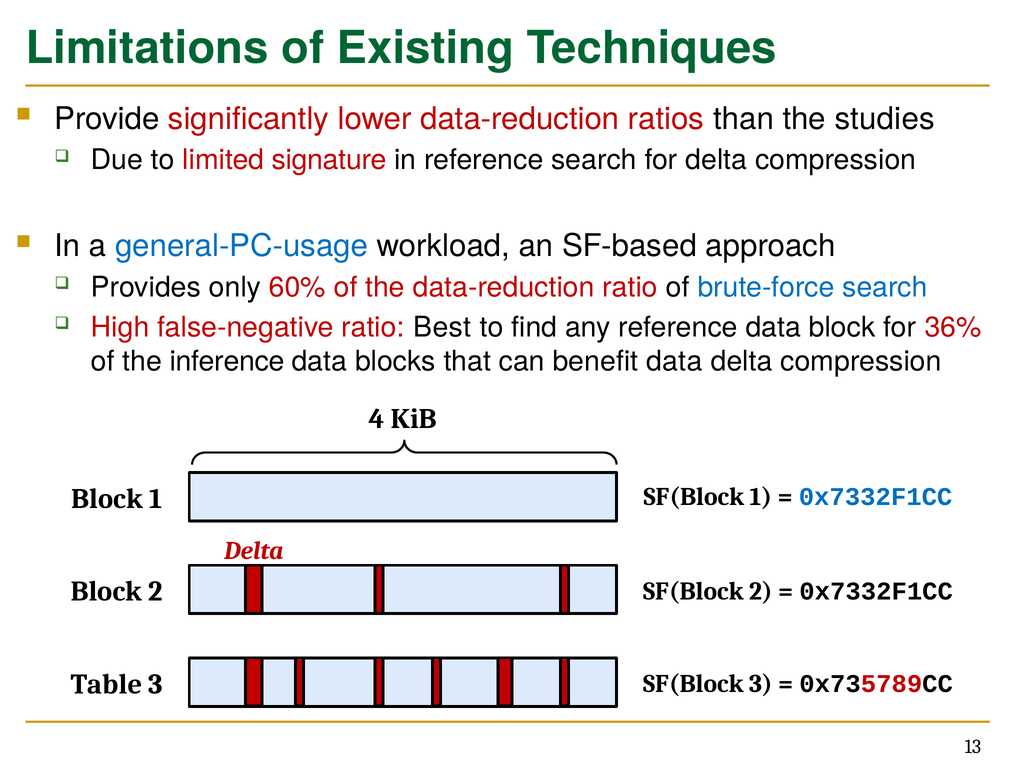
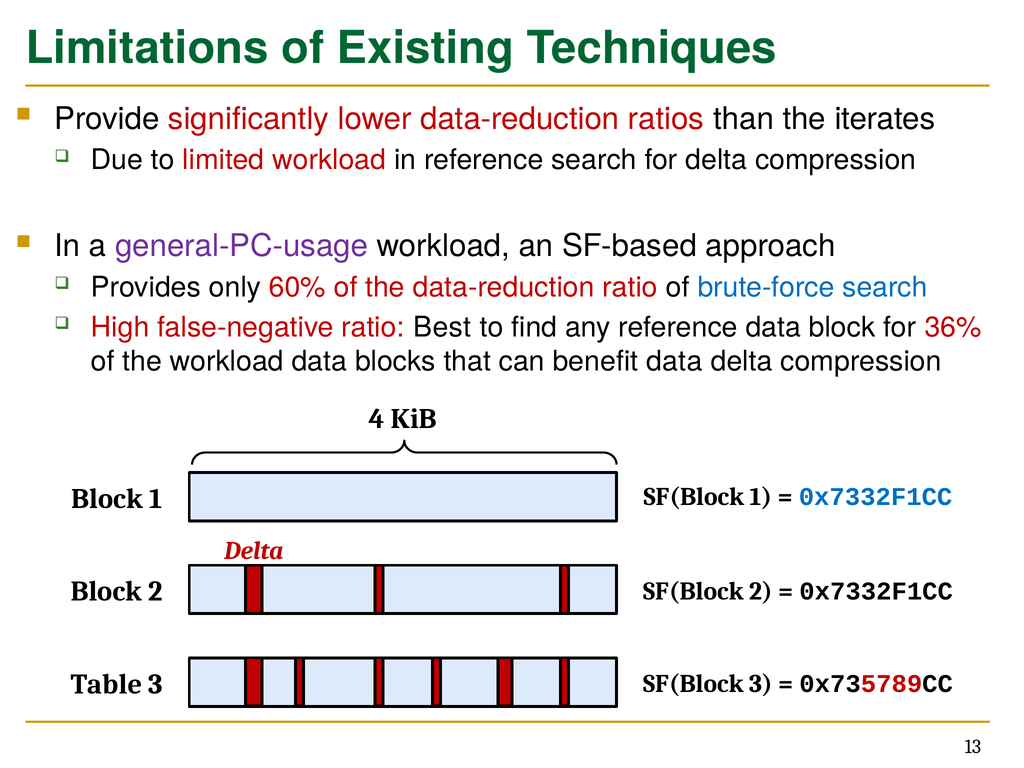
studies: studies -> iterates (885, 119)
limited signature: signature -> workload (329, 160)
general-PC-usage colour: blue -> purple (242, 246)
the inference: inference -> workload (227, 361)
